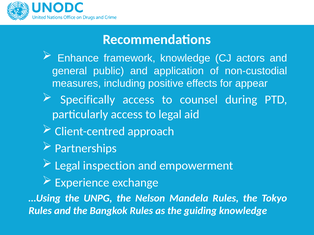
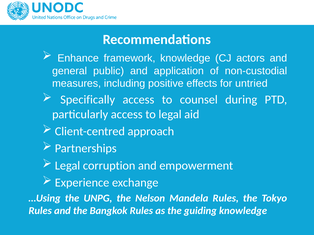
appear: appear -> untried (251, 84)
inspection: inspection -> corruption (109, 166)
